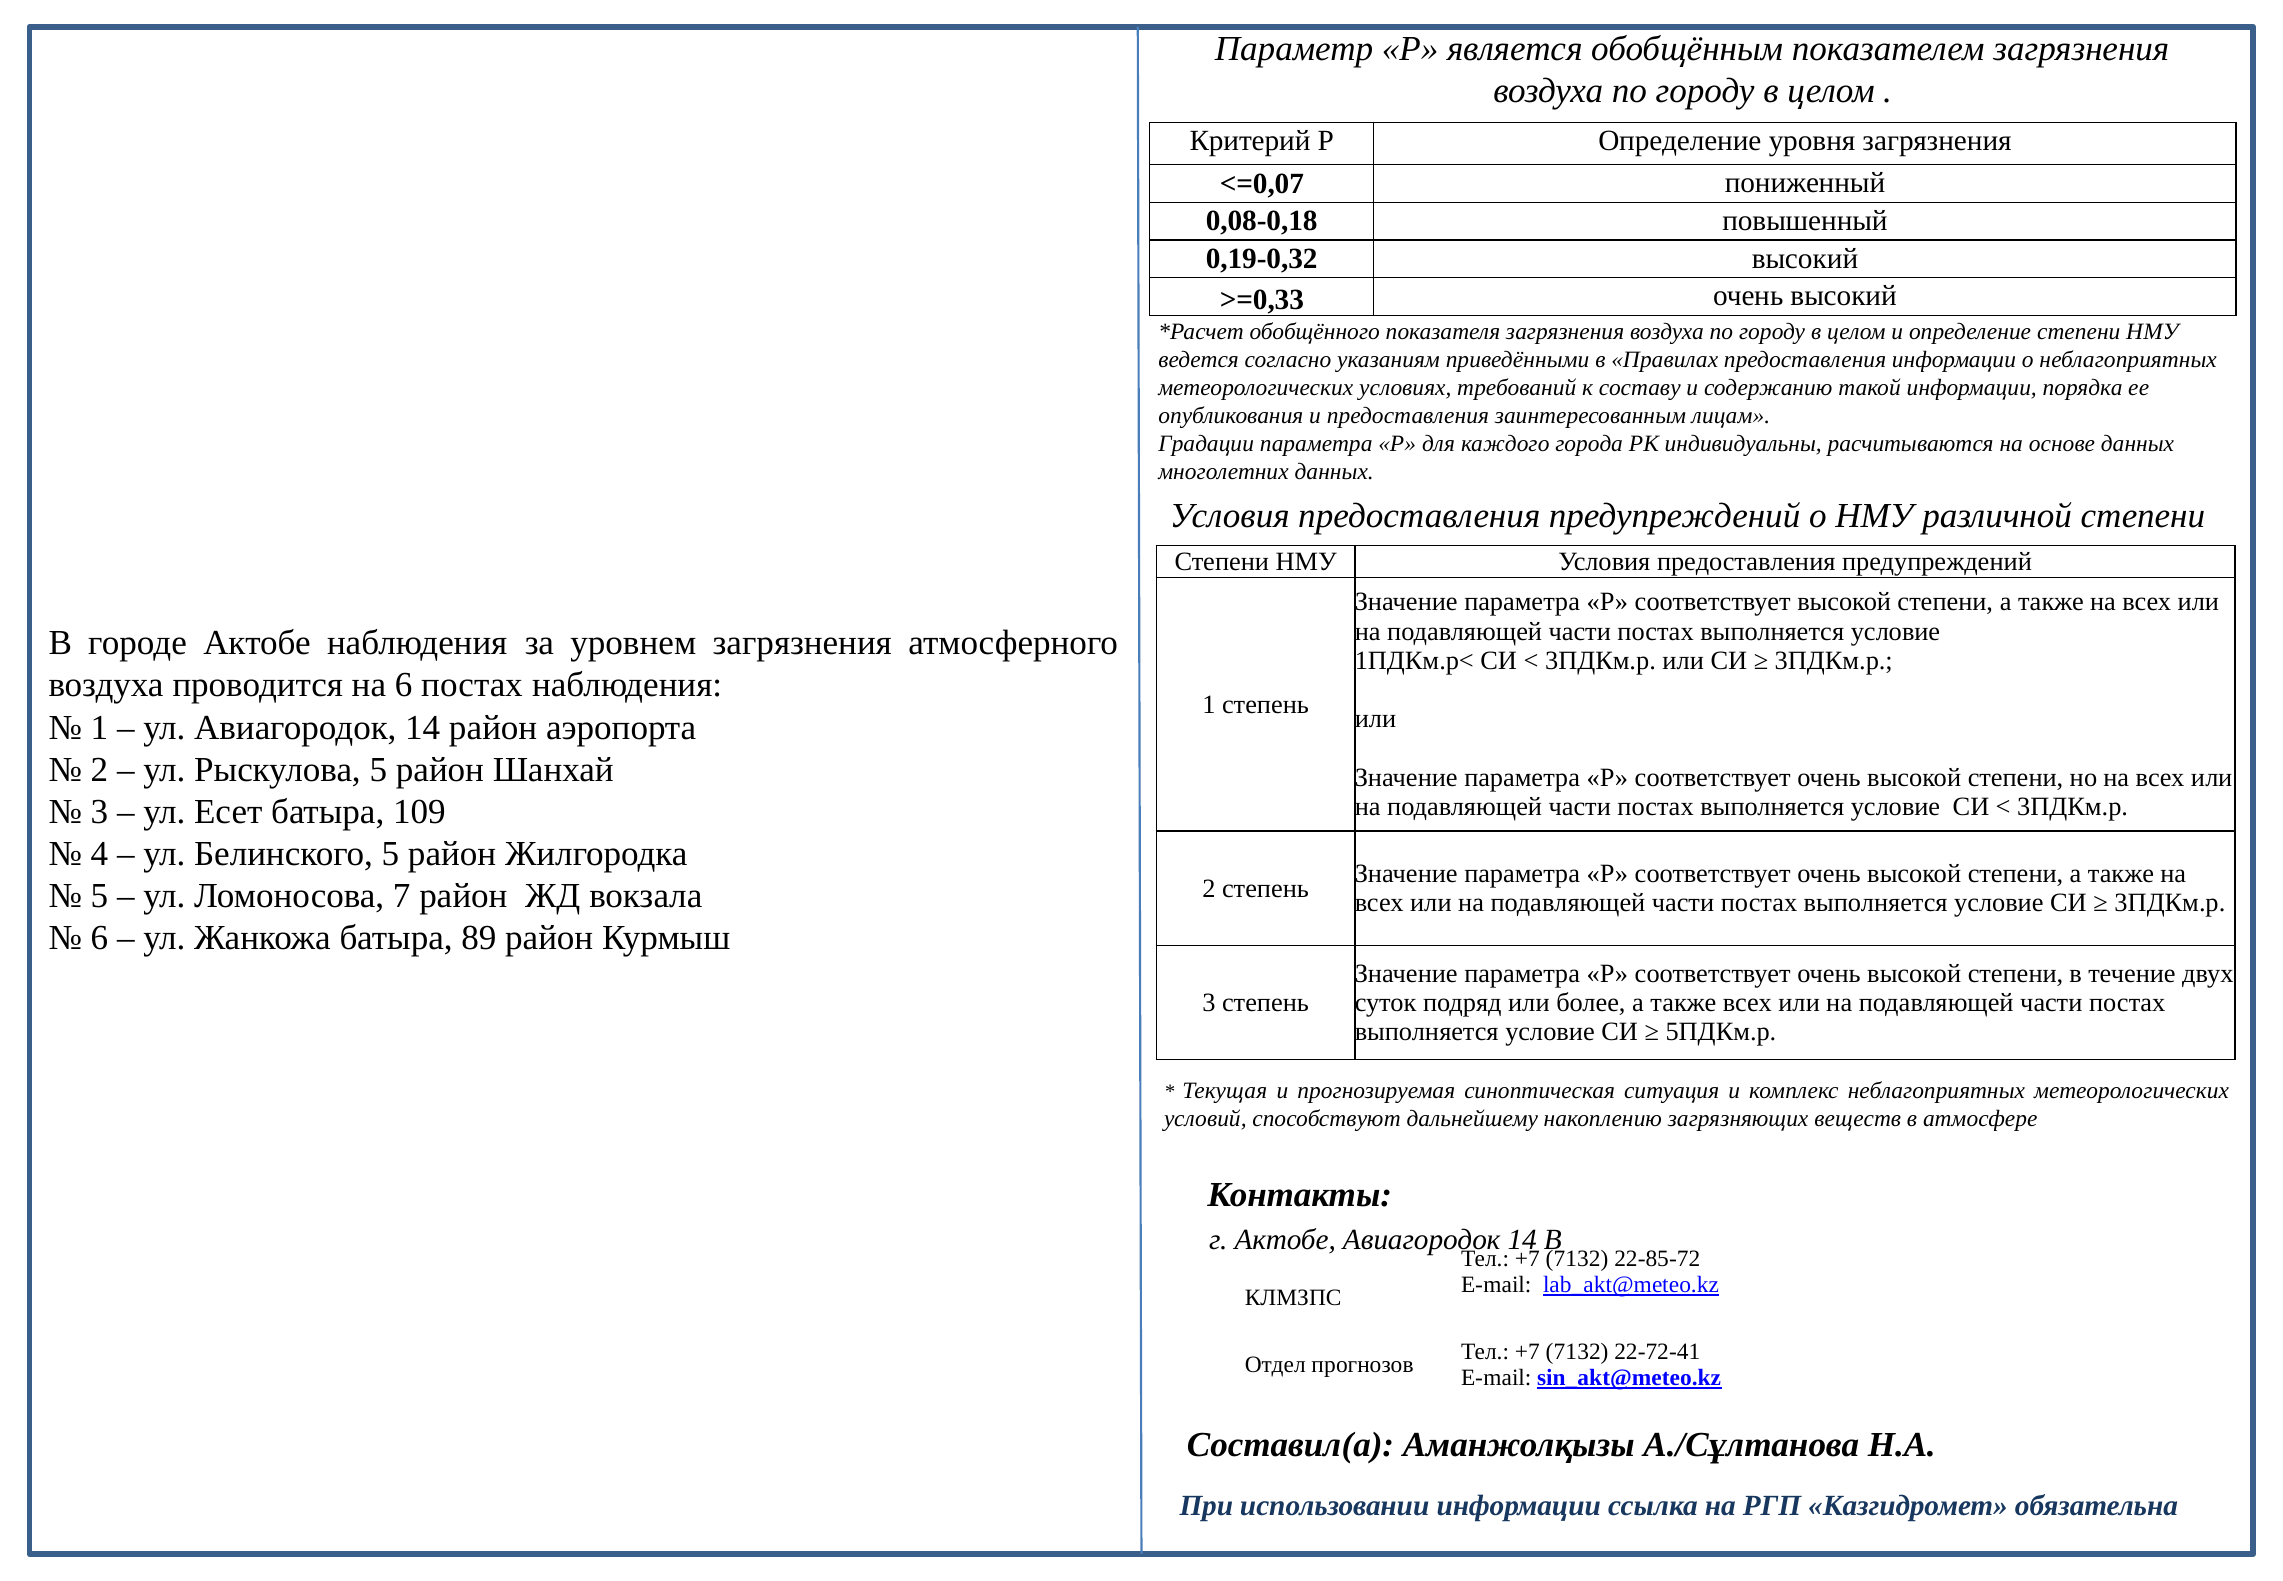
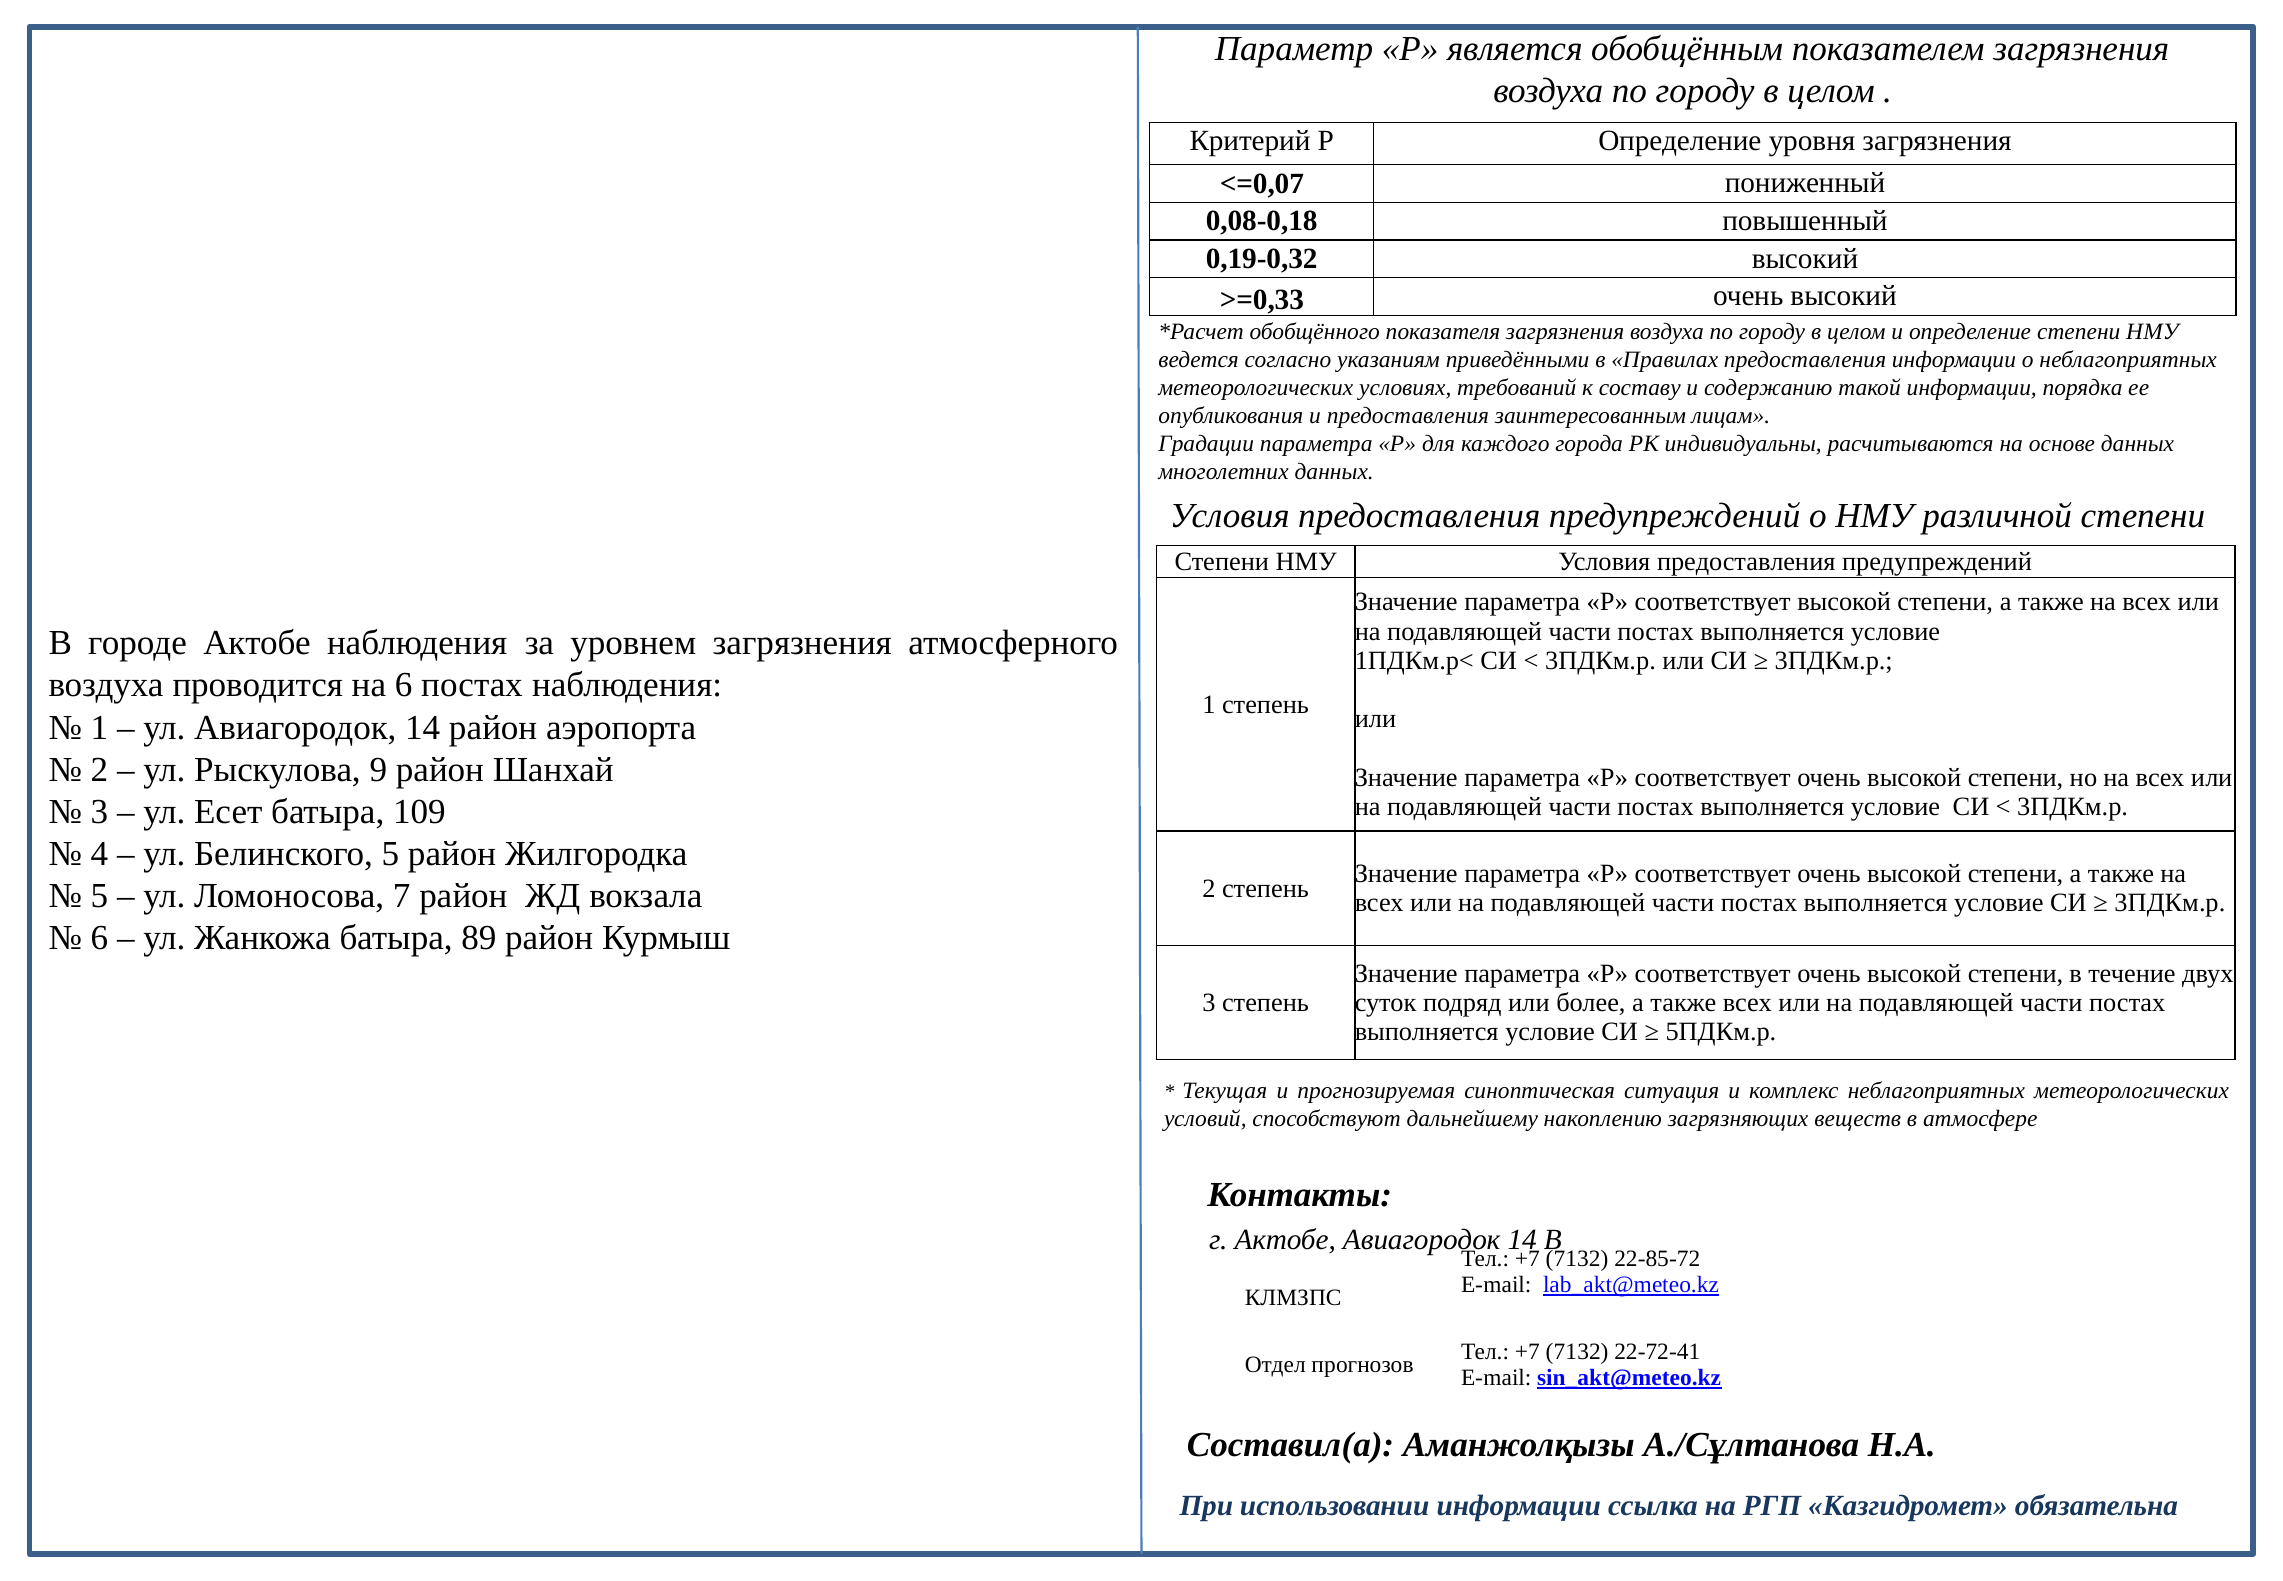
Рыскулова 5: 5 -> 9 (378, 769)
